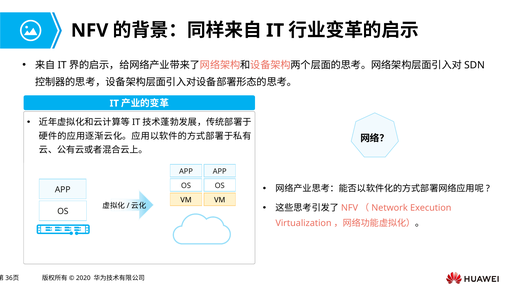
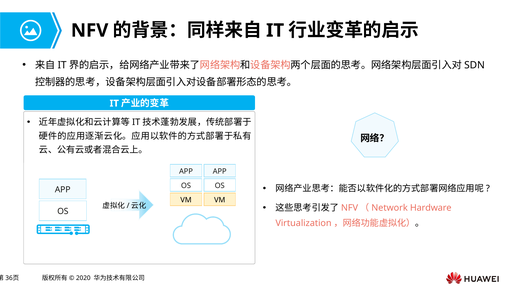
Execution: Execution -> Hardware (431, 208)
